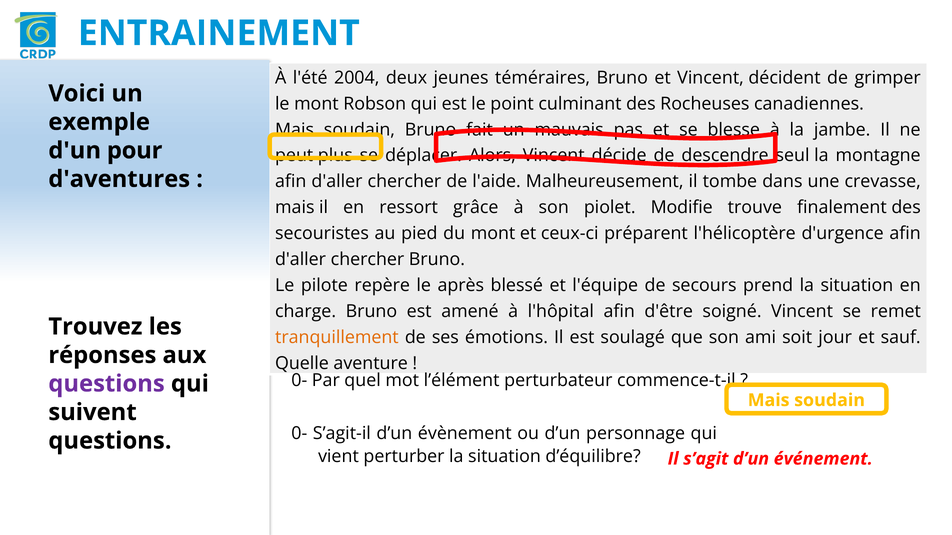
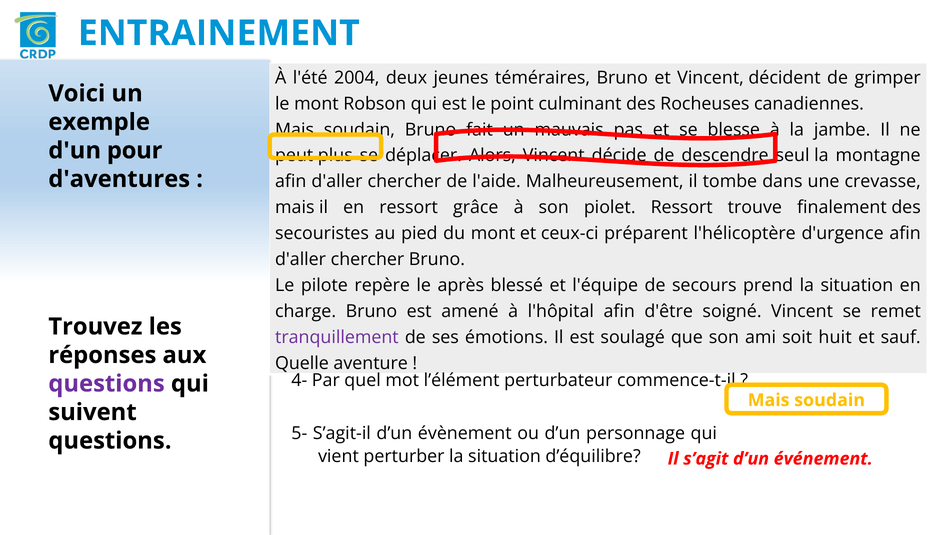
piolet Modifie: Modifie -> Ressort (682, 208)
tranquillement colour: orange -> purple (337, 338)
jour: jour -> huit (835, 338)
0-: 0- -> 4- (299, 381)
0-: 0- -> 5- (299, 434)
